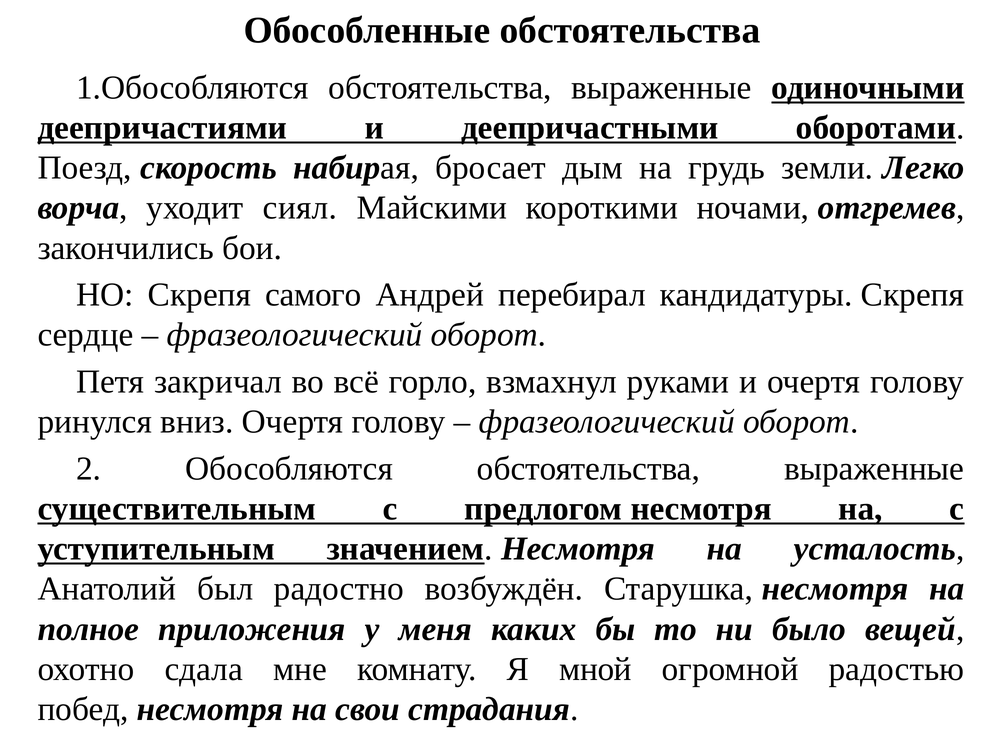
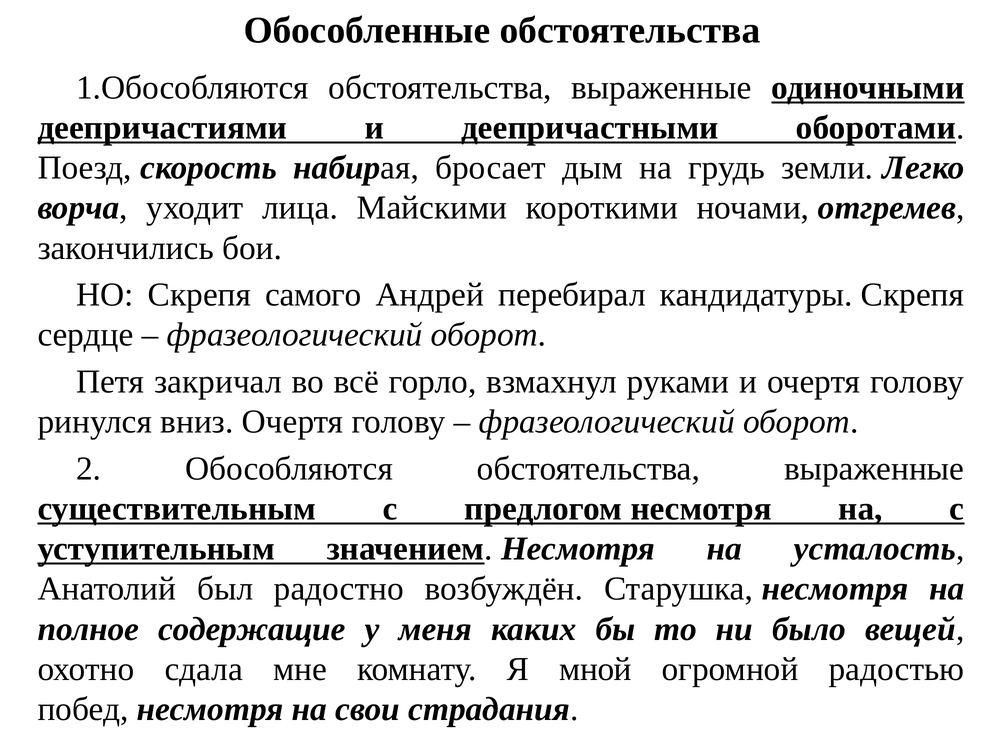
сиял: сиял -> лица (300, 208)
приложения: приложения -> содержащие (252, 629)
